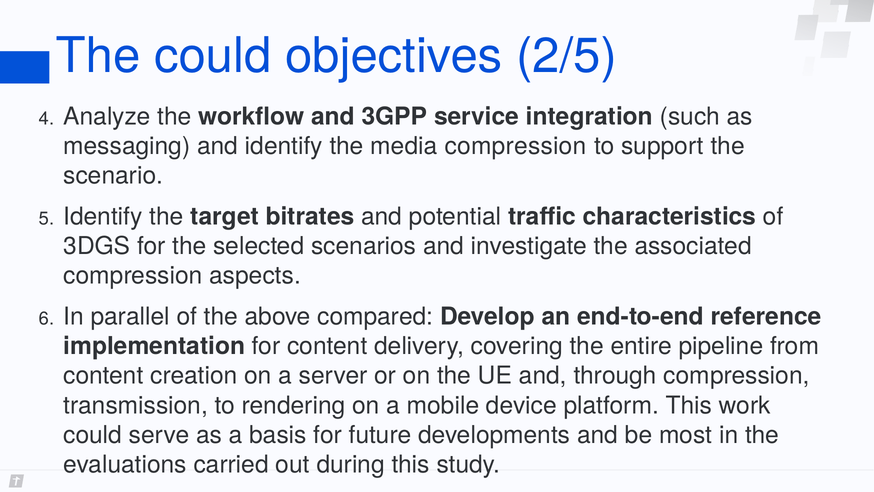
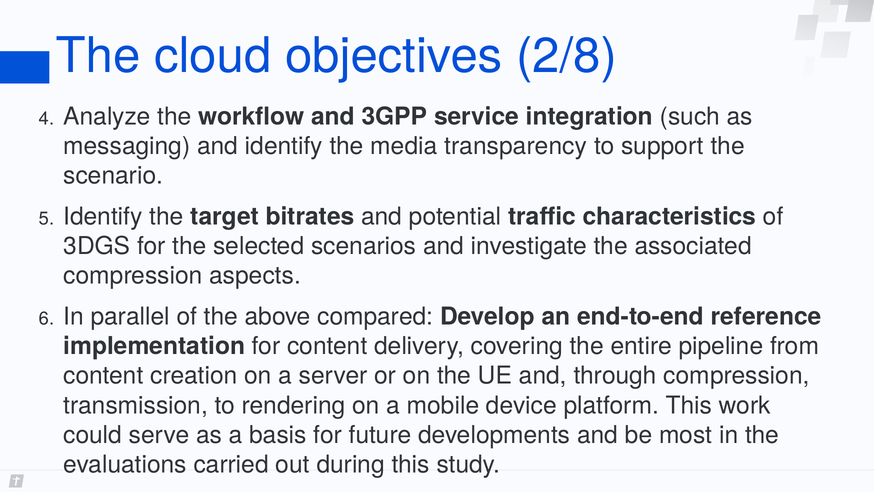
The could: could -> cloud (213, 56)
2/5: 2/5 -> 2/8 (567, 56)
media compression: compression -> transparency (516, 146)
